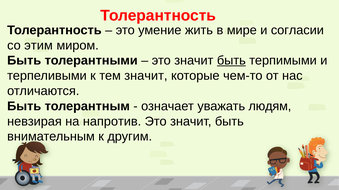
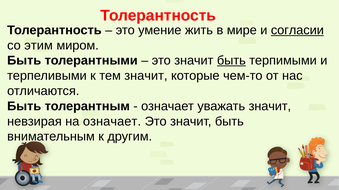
согласии underline: none -> present (297, 30)
уважать людям: людям -> значит (270, 107)
на напротив: напротив -> означает (112, 122)
